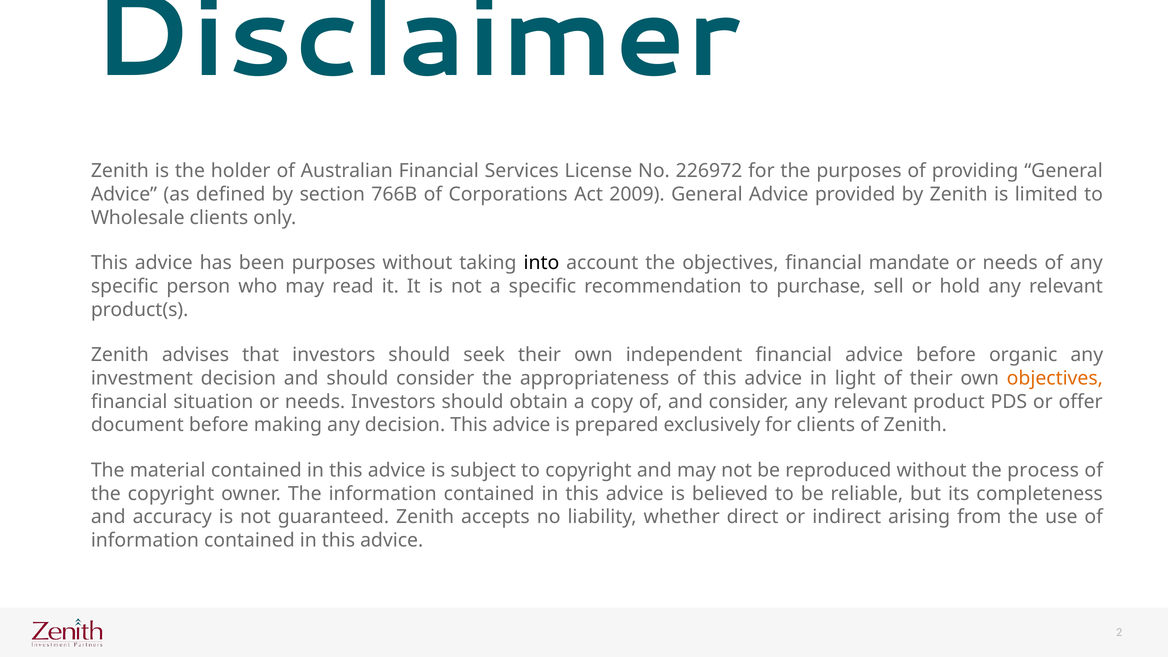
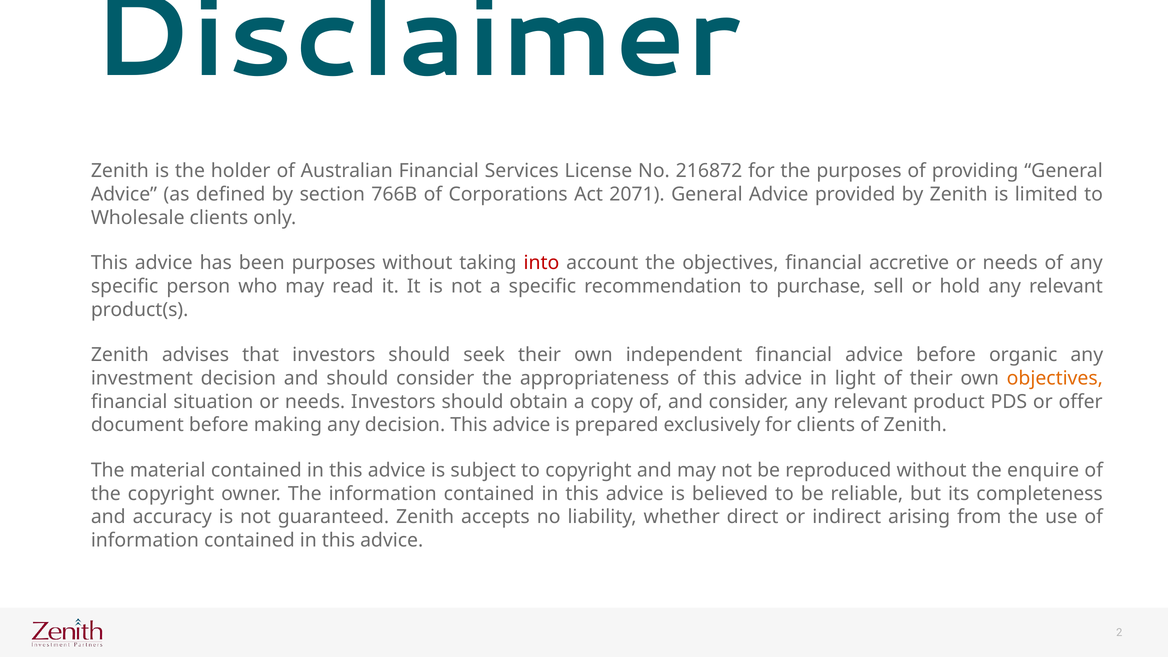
226972: 226972 -> 216872 (709, 171)
2009: 2009 -> 2071 (637, 194)
into colour: black -> red (541, 263)
mandate: mandate -> accretive (909, 263)
process: process -> enquire (1043, 470)
